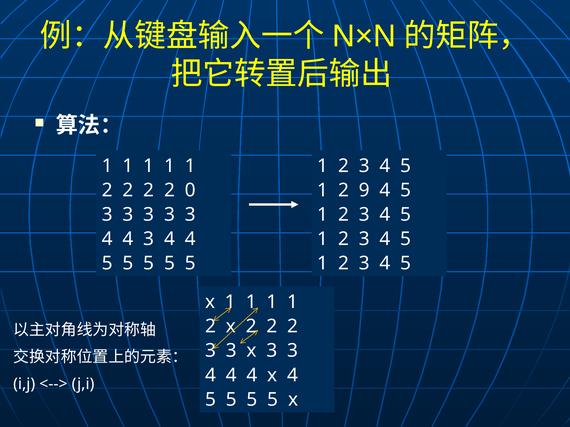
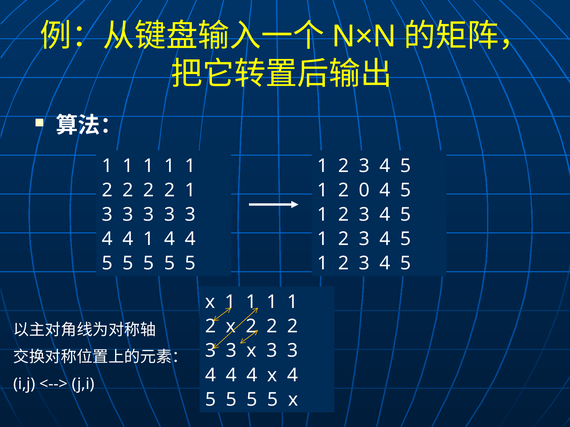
2 0: 0 -> 1 (190, 191)
9: 9 -> 0 (364, 191)
4 3: 3 -> 1 (149, 239)
